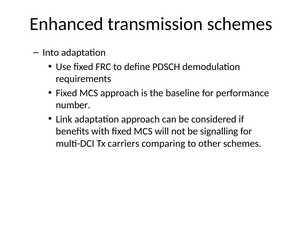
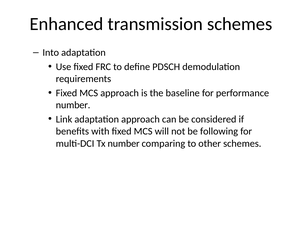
signalling: signalling -> following (219, 131)
Tx carriers: carriers -> number (124, 144)
